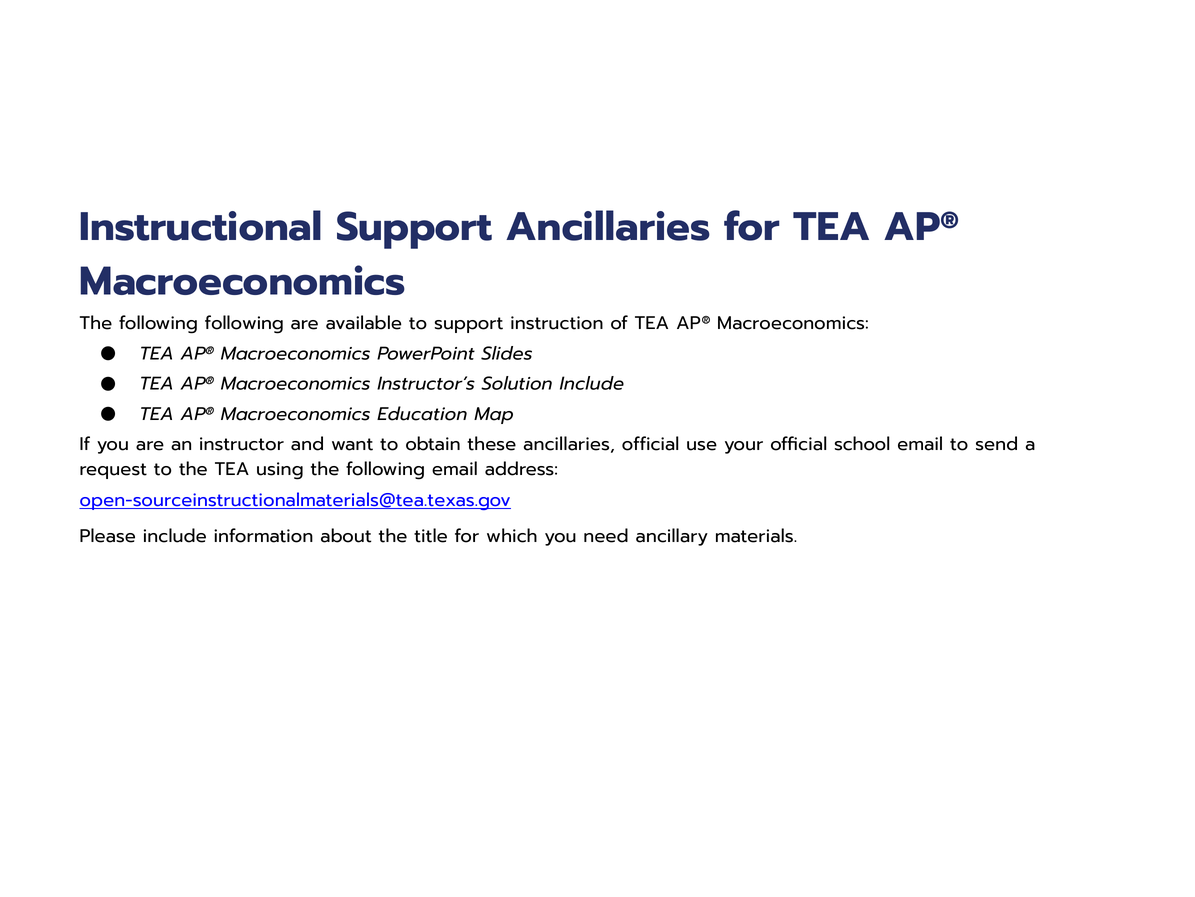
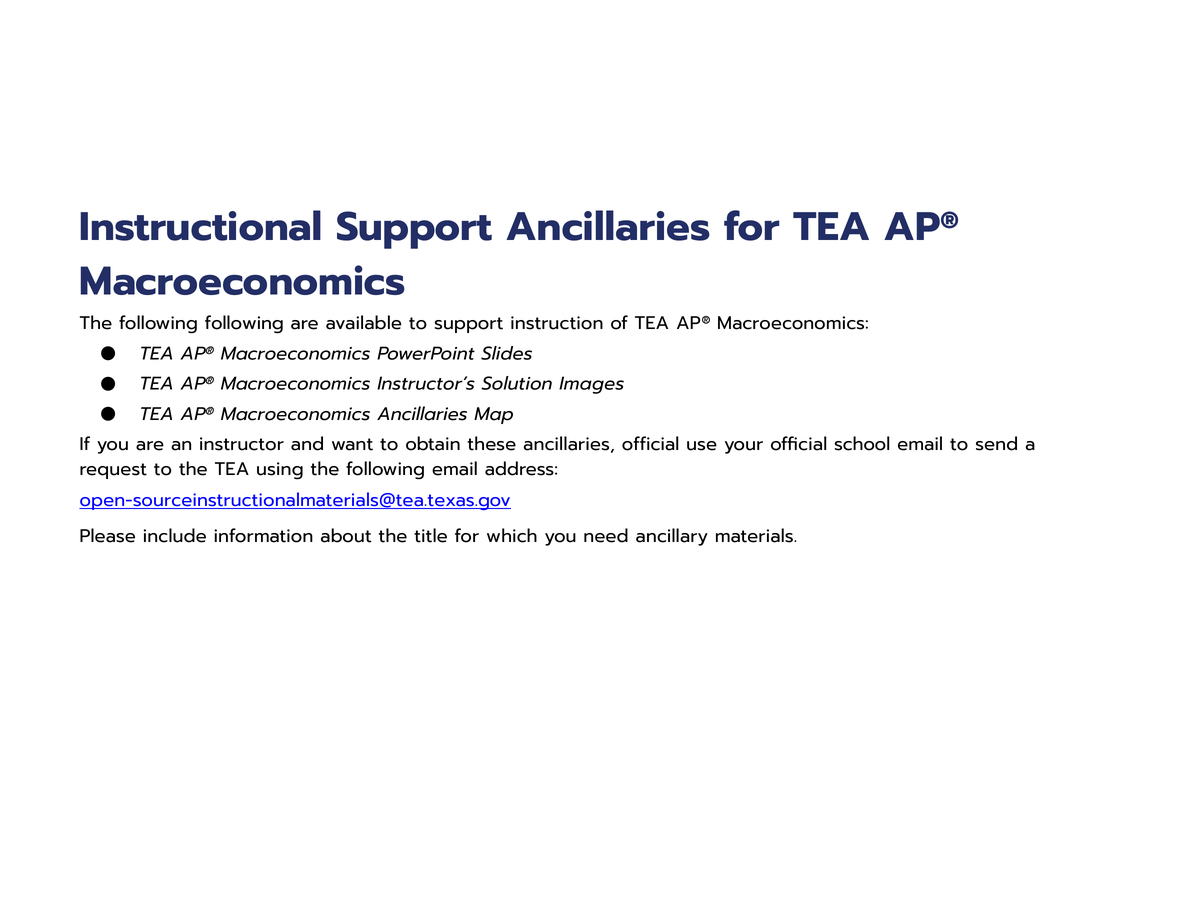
Solution Include: Include -> Images (592, 383)
Macroeconomics Education: Education -> Ancillaries (422, 414)
